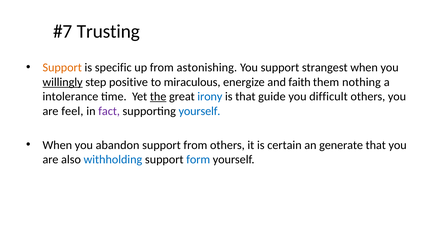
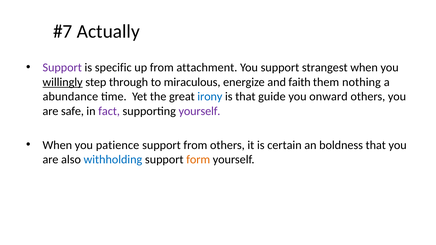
Trusting: Trusting -> Actually (108, 32)
Support colour: orange -> purple (62, 68)
astonishing: astonishing -> attachment (207, 68)
positive: positive -> through (129, 82)
intolerance: intolerance -> abundance (70, 97)
the underline: present -> none (158, 97)
difficult: difficult -> onward (328, 97)
feel: feel -> safe (72, 111)
yourself colour: blue -> purple (199, 111)
abandon: abandon -> patience (118, 145)
generate: generate -> boldness (341, 145)
form colour: blue -> orange (198, 160)
